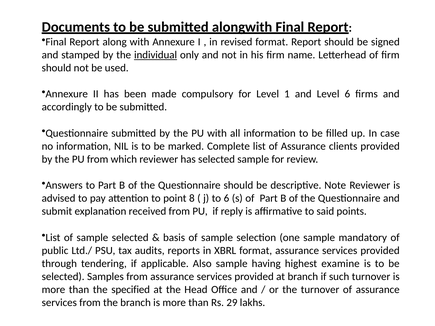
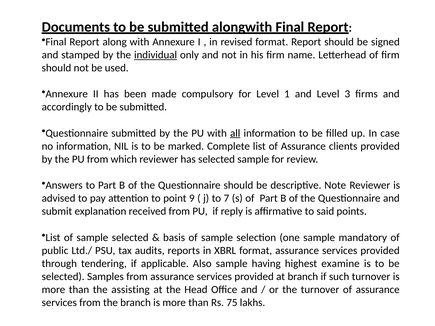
Level 6: 6 -> 3 (347, 94)
all underline: none -> present (235, 133)
8: 8 -> 9 (192, 198)
to 6: 6 -> 7 (226, 198)
specified: specified -> assisting (131, 290)
29: 29 -> 75 (232, 303)
